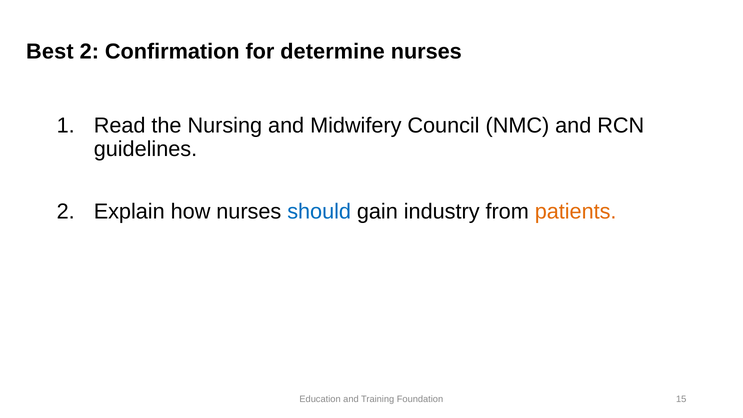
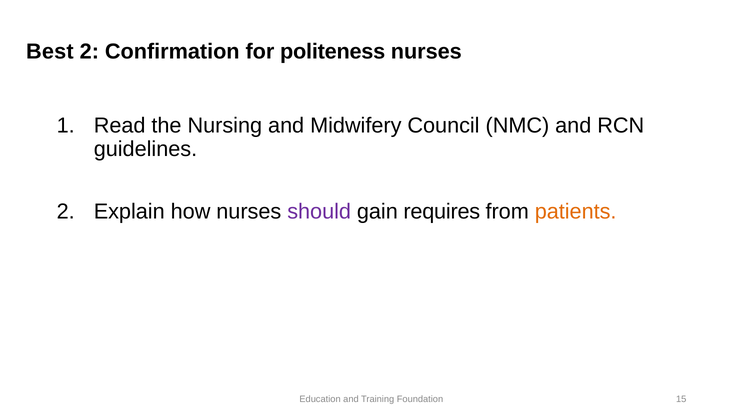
determine: determine -> politeness (333, 51)
should colour: blue -> purple (319, 211)
industry: industry -> requires (442, 211)
